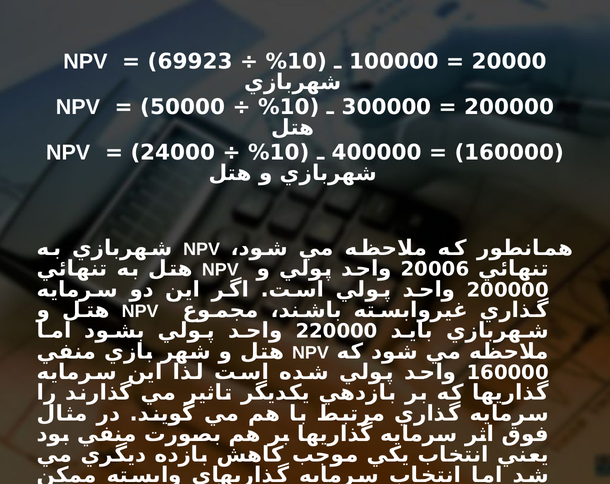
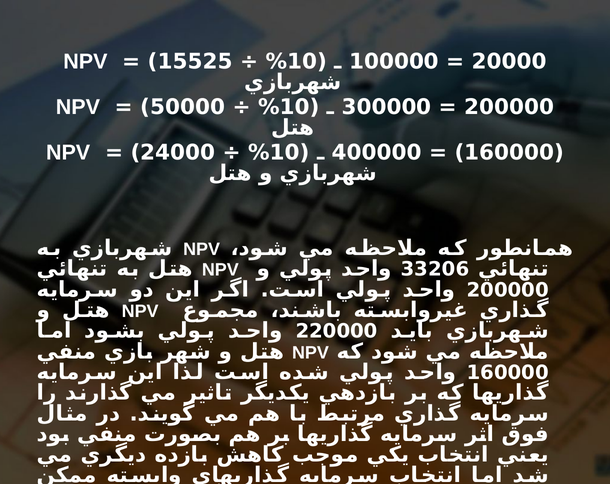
69923: 69923 -> 15525 (195, 62)
20006: 20006 -> 33206 (435, 269)
